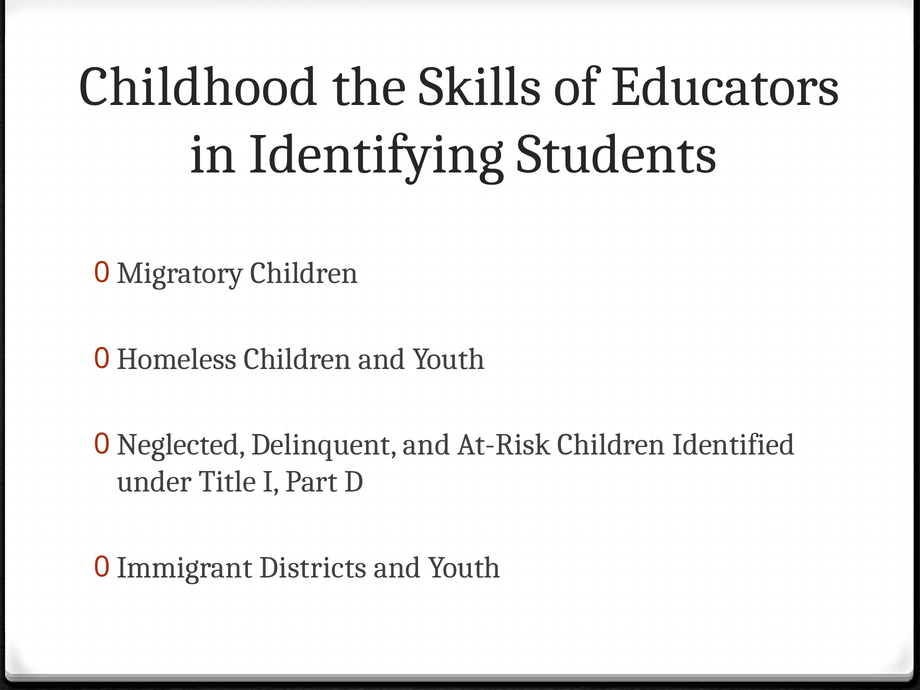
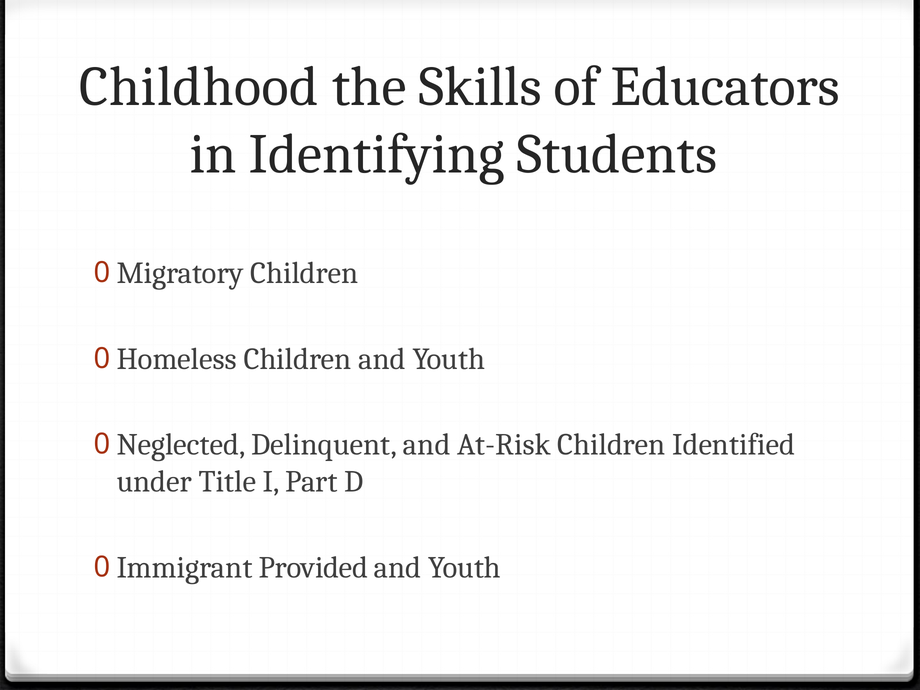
Districts: Districts -> Provided (313, 567)
